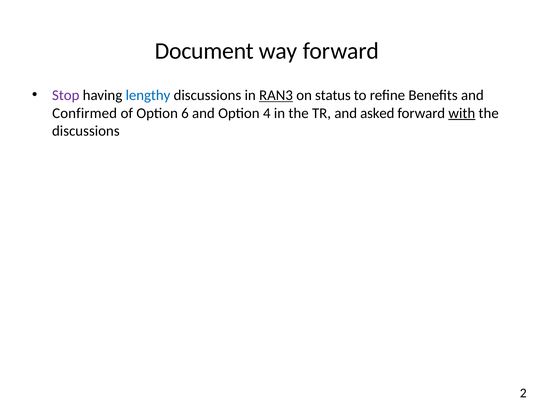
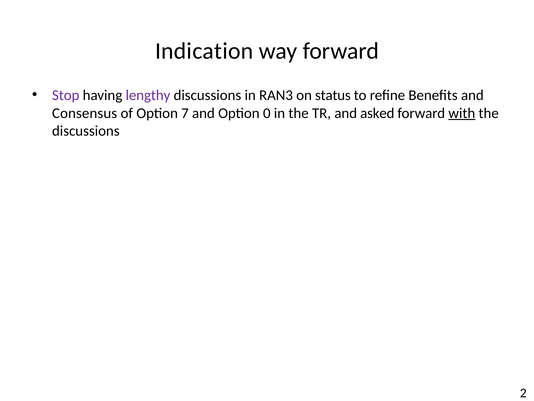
Document: Document -> Indication (204, 51)
lengthy colour: blue -> purple (148, 95)
RAN3 underline: present -> none (276, 95)
Confirmed: Confirmed -> Consensus (85, 113)
6: 6 -> 7 (185, 113)
4: 4 -> 0 (267, 113)
